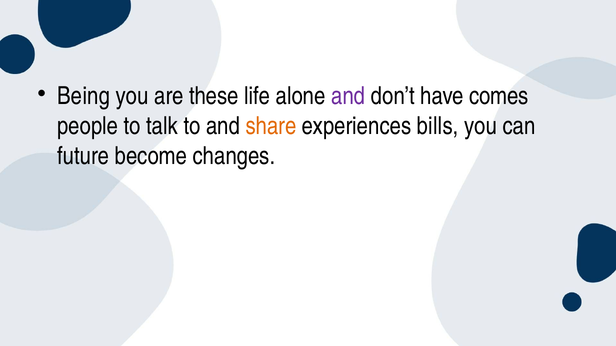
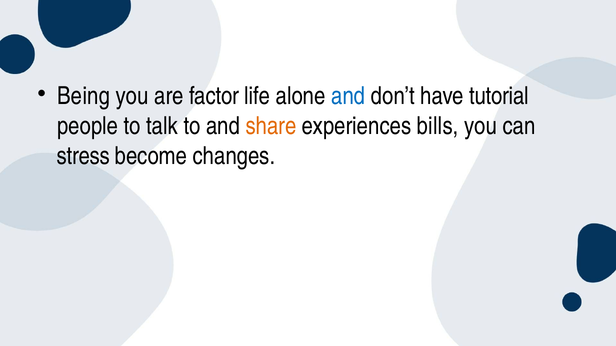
these: these -> factor (214, 96)
and colour: purple -> blue (348, 96)
comes: comes -> tutorial (499, 96)
future: future -> stress (83, 156)
